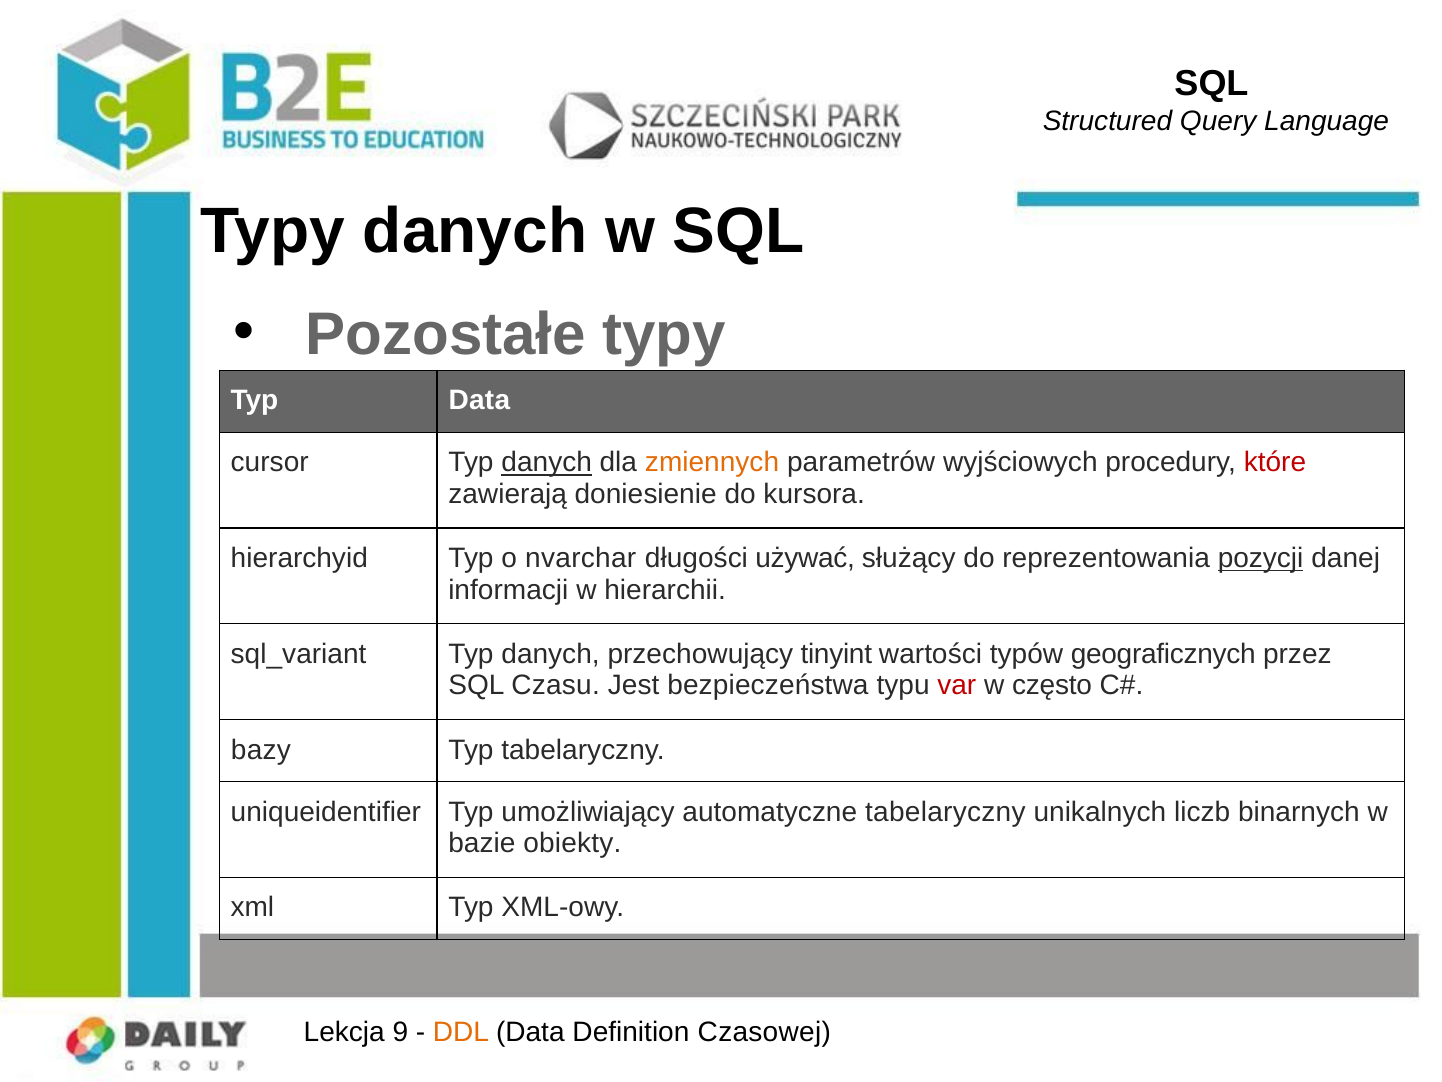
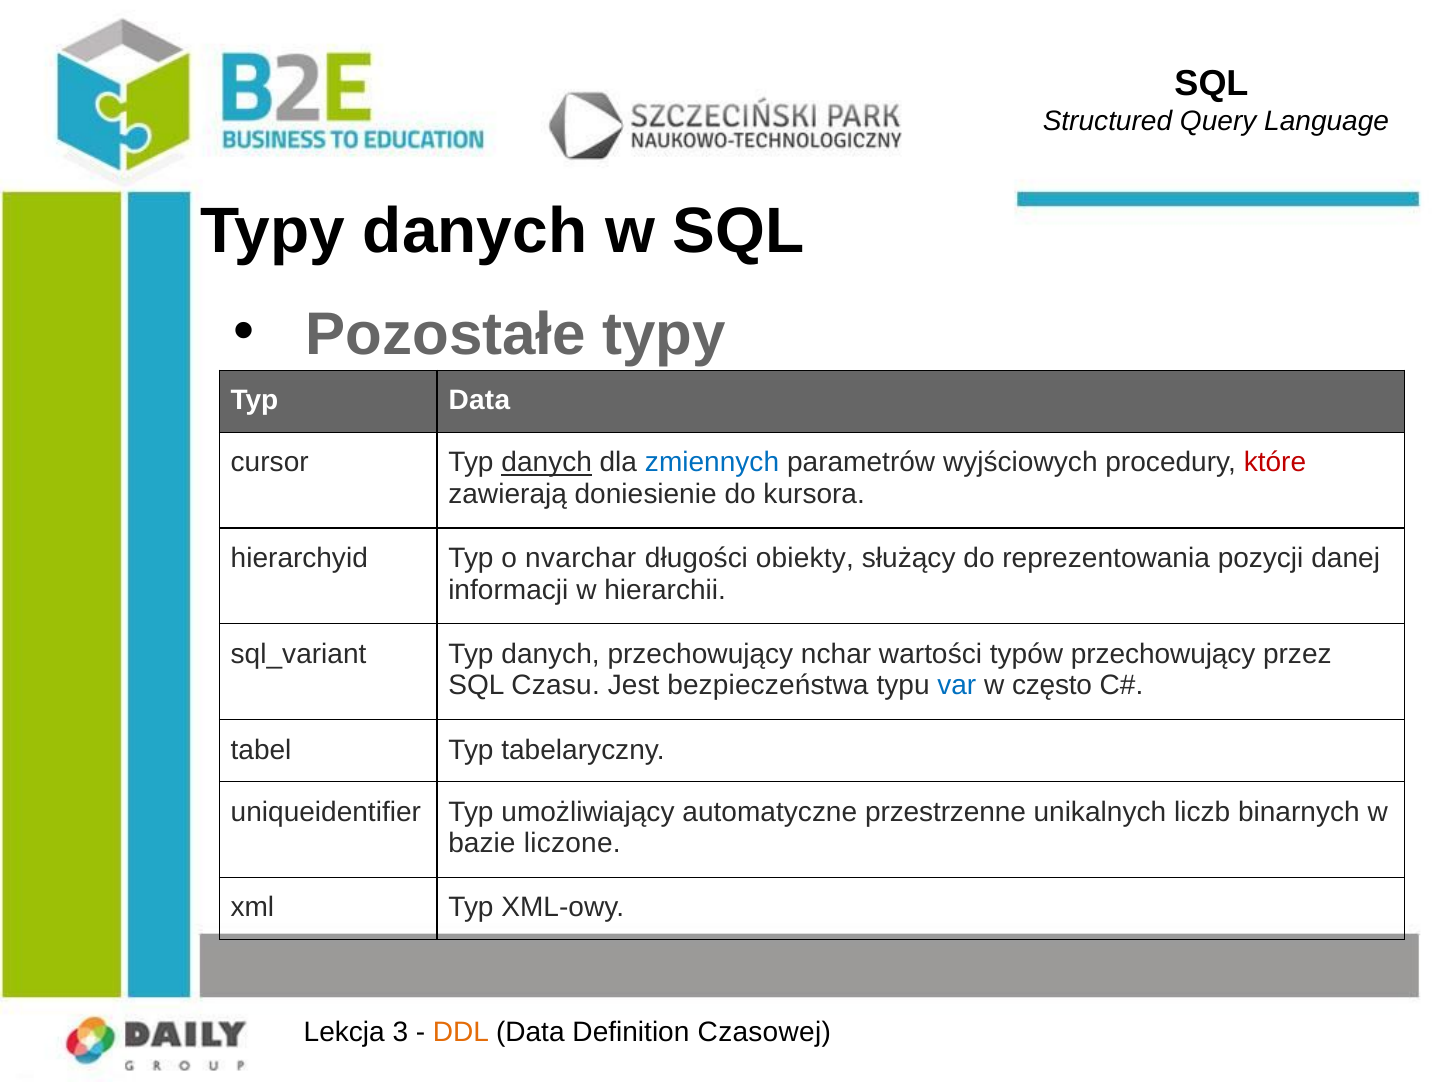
zmiennych colour: orange -> blue (712, 463)
używać: używać -> obiekty (805, 558)
pozycji underline: present -> none (1261, 558)
tinyint: tinyint -> nchar (836, 654)
typów geograficznych: geograficznych -> przechowujący (1163, 654)
var colour: red -> blue (957, 685)
bazy: bazy -> tabel (261, 749)
automatyczne tabelaryczny: tabelaryczny -> przestrzenne (946, 811)
obiekty: obiekty -> liczone (572, 843)
9: 9 -> 3 (400, 1032)
